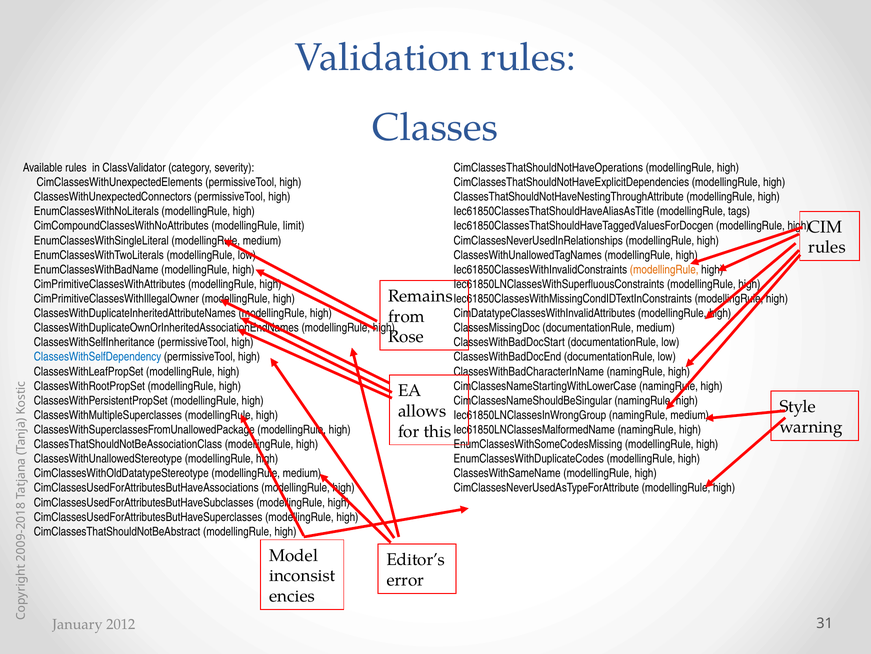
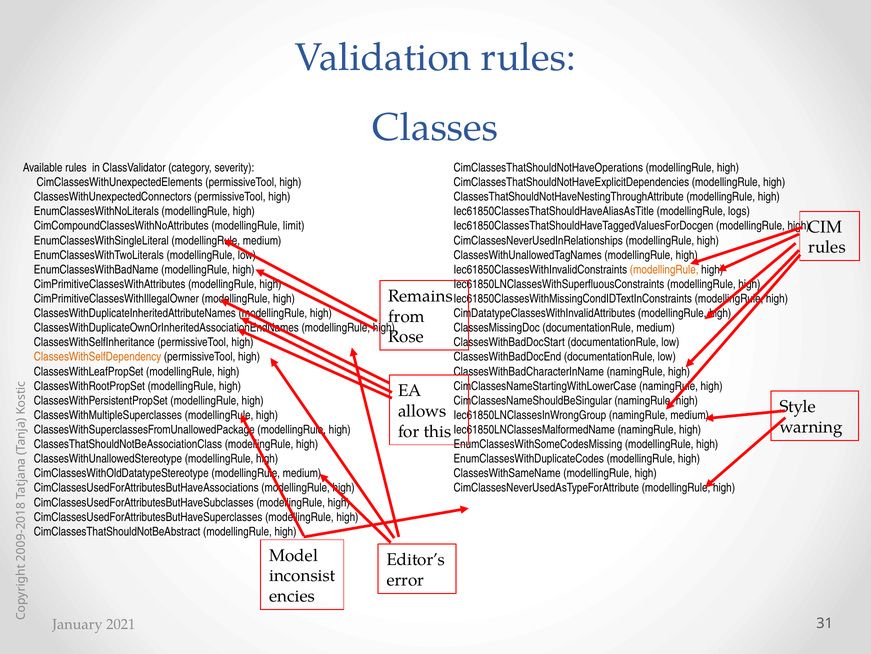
tags: tags -> logs (739, 211)
ClassesWithSelfDependency colour: blue -> orange (98, 357)
2012: 2012 -> 2021 (121, 624)
